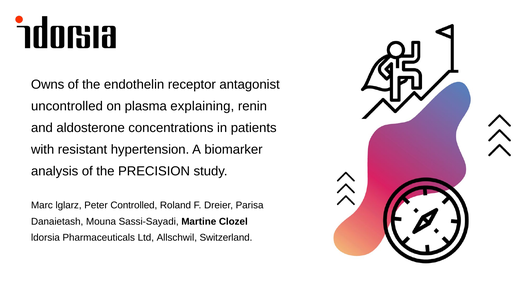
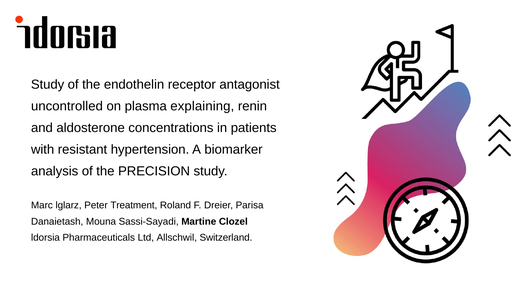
Owns: Owns -> Study (48, 85)
Controlled: Controlled -> Treatment (134, 205)
